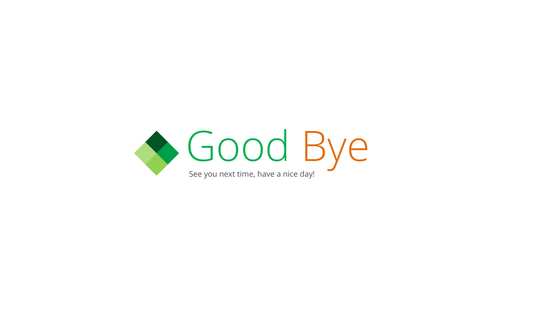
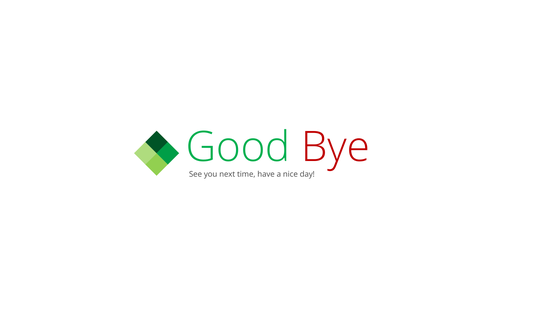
Bye colour: orange -> red (335, 147)
